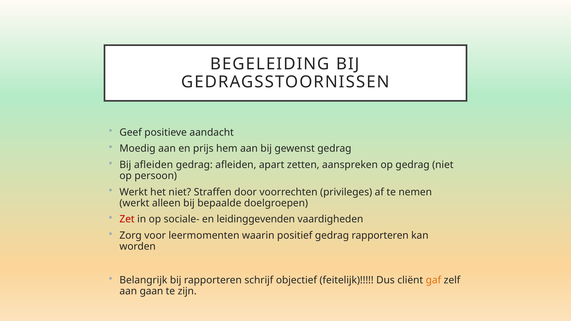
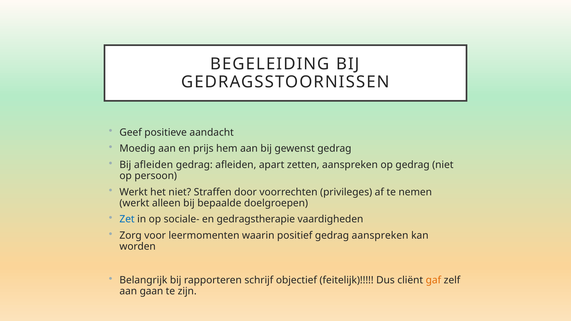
Zet colour: red -> blue (127, 219)
leidinggevenden: leidinggevenden -> gedragstherapie (256, 219)
gedrag rapporteren: rapporteren -> aanspreken (380, 236)
